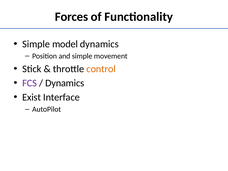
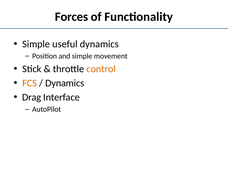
model: model -> useful (65, 44)
FCS colour: purple -> orange (30, 83)
Exist: Exist -> Drag (32, 97)
